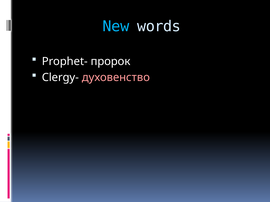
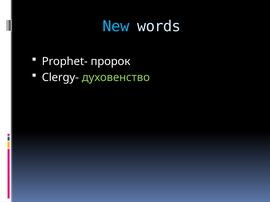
духовенство colour: pink -> light green (116, 78)
